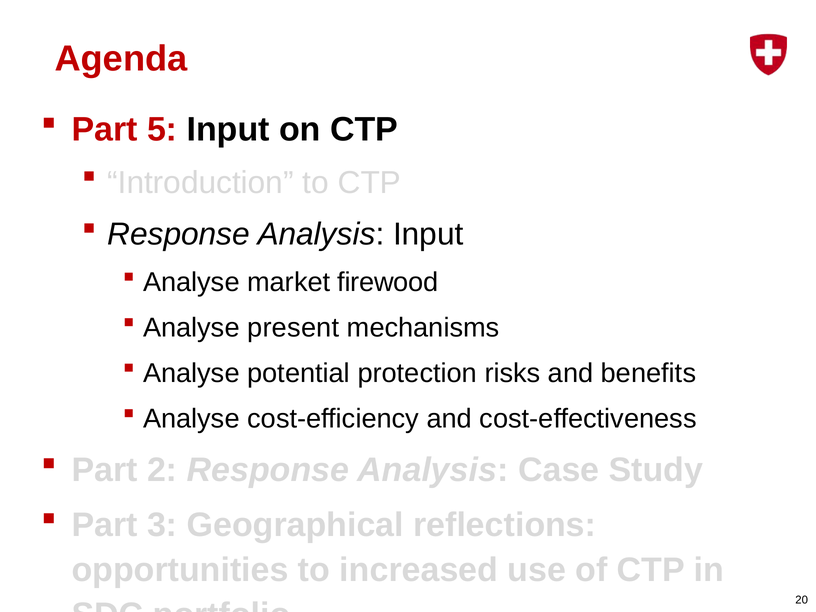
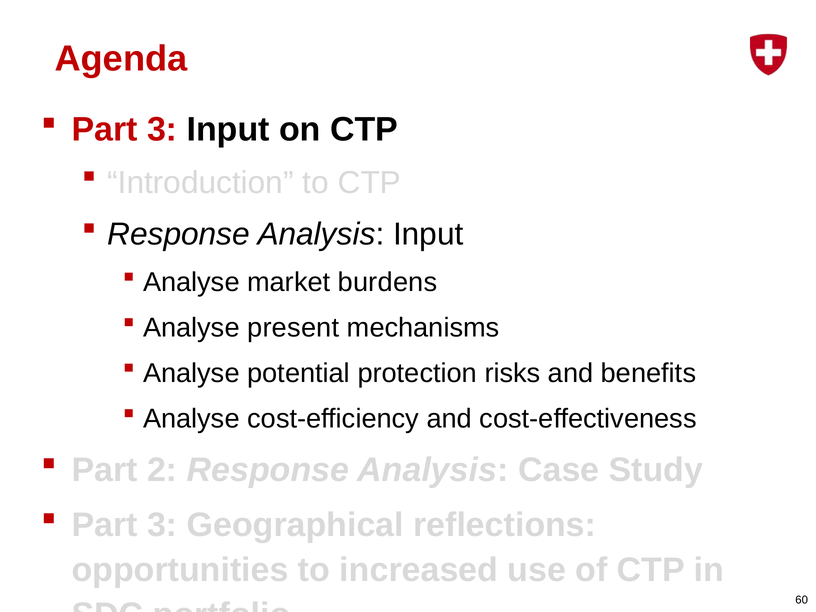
5: 5 -> 3 (162, 130)
firewood: firewood -> burdens (388, 282)
20: 20 -> 60 (802, 600)
